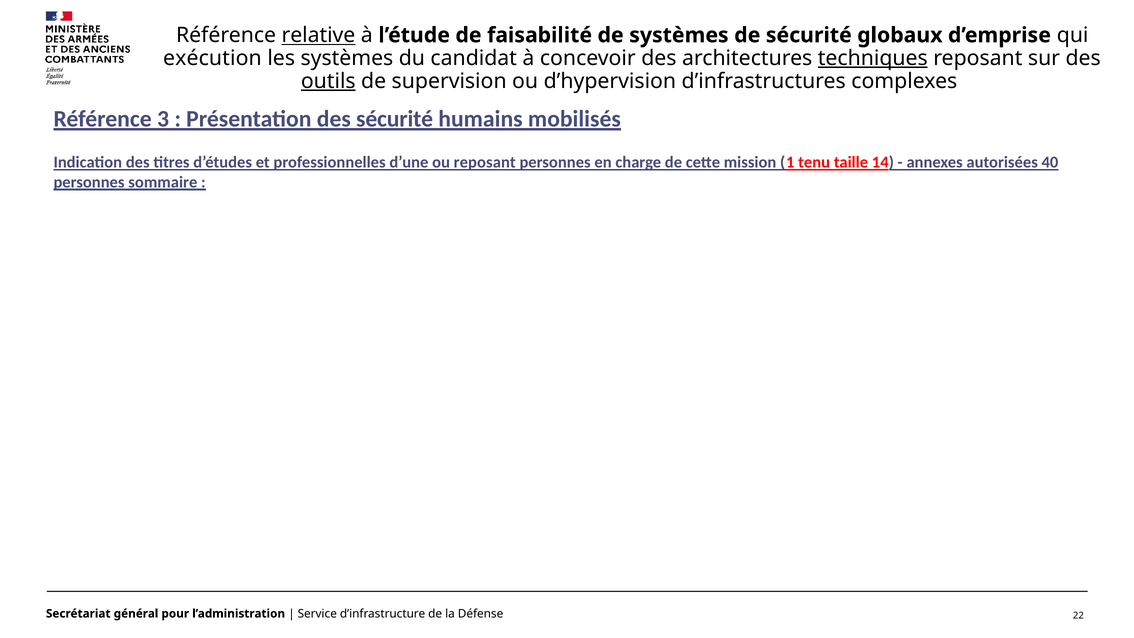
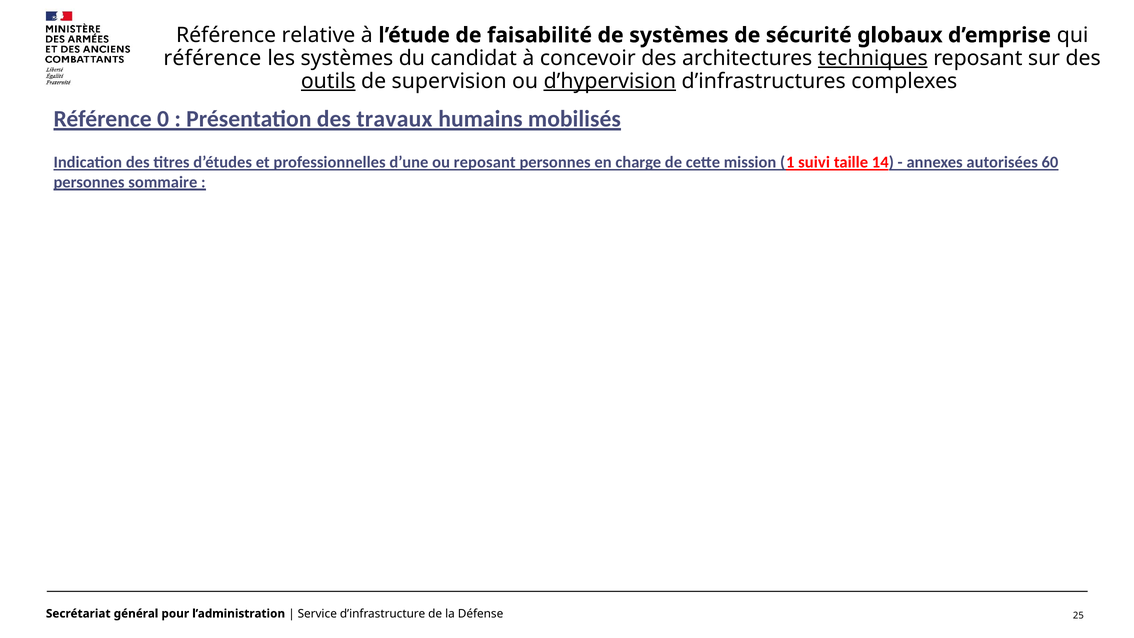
relative underline: present -> none (318, 35)
exécution: exécution -> référence (212, 58)
d’hypervision underline: none -> present (610, 81)
3: 3 -> 0 (163, 119)
des sécurité: sécurité -> travaux (394, 119)
tenu: tenu -> suivi (814, 162)
40: 40 -> 60 (1050, 162)
22: 22 -> 25 (1078, 616)
